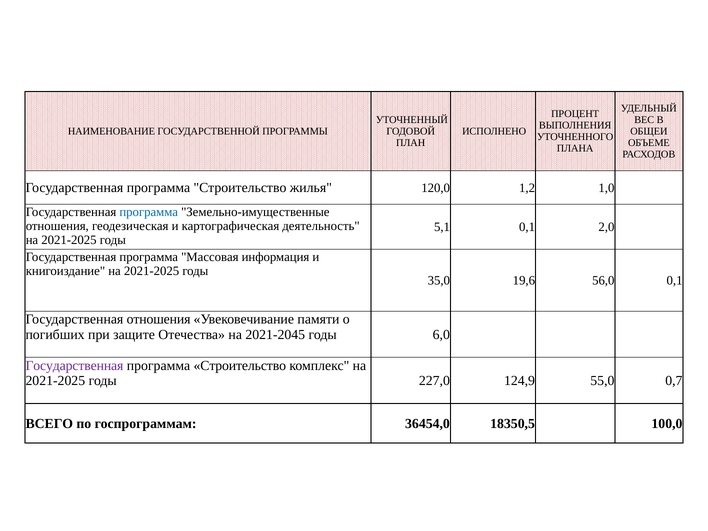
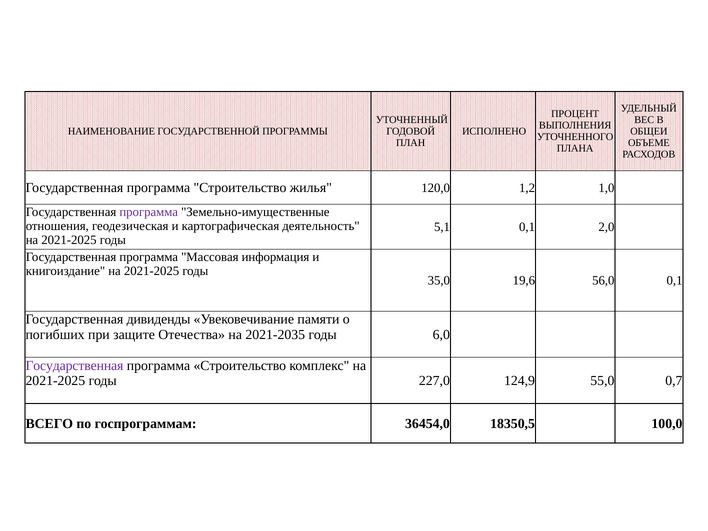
программа colour: blue -> purple (149, 212)
Государственная отношения: отношения -> дивиденды (159, 319)
2021-2045: 2021-2045 -> 2021-2035 (275, 335)
